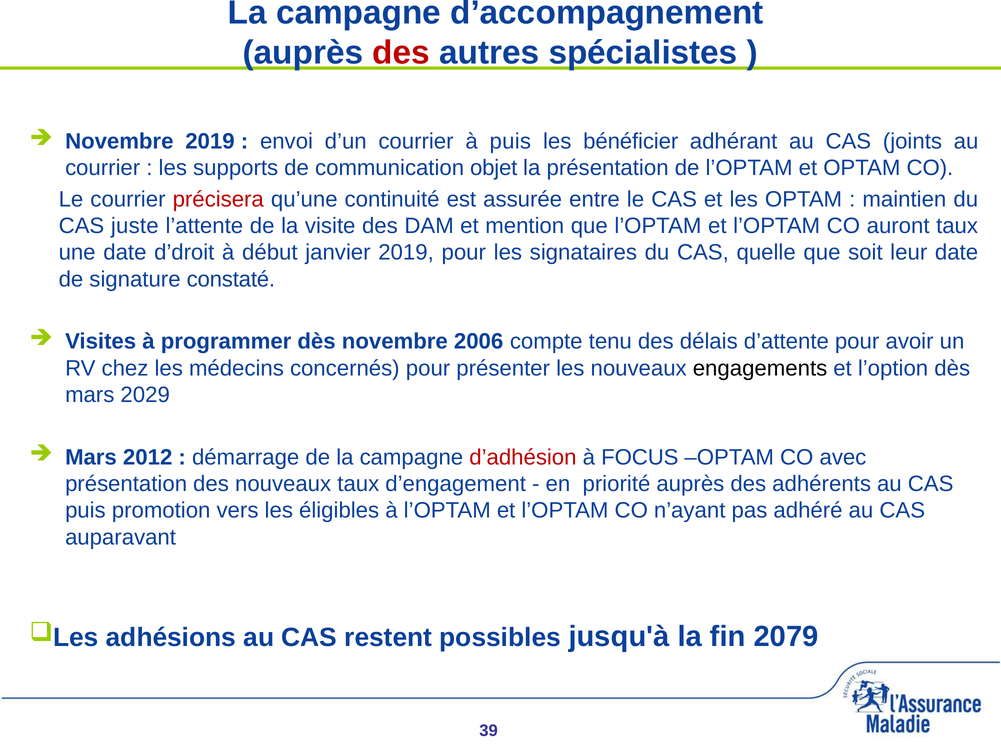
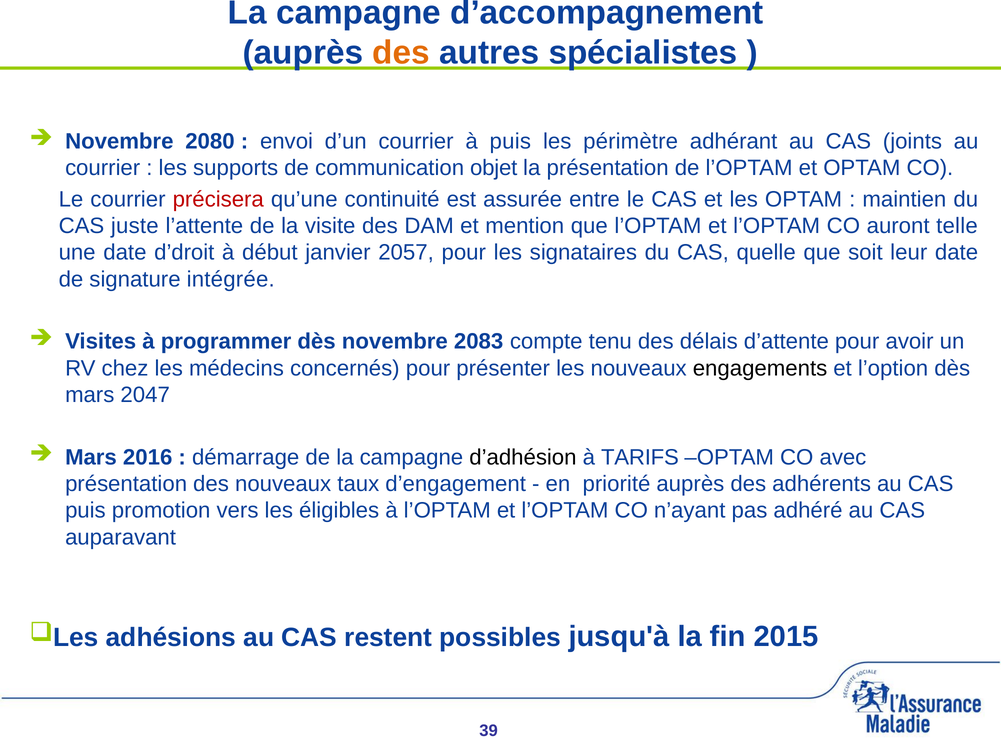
des colour: red -> orange (401, 53)
Novembre 2019: 2019 -> 2080 (210, 141)
bénéficier: bénéficier -> périmètre (631, 141)
auront taux: taux -> telle (957, 226)
janvier 2019: 2019 -> 2057 (406, 253)
constaté: constaté -> intégrée (231, 279)
2006: 2006 -> 2083 (479, 341)
2029: 2029 -> 2047 (145, 395)
2012: 2012 -> 2016 (148, 457)
d’adhésion colour: red -> black (523, 457)
FOCUS: FOCUS -> TARIFS (640, 457)
2079: 2079 -> 2015 (786, 637)
